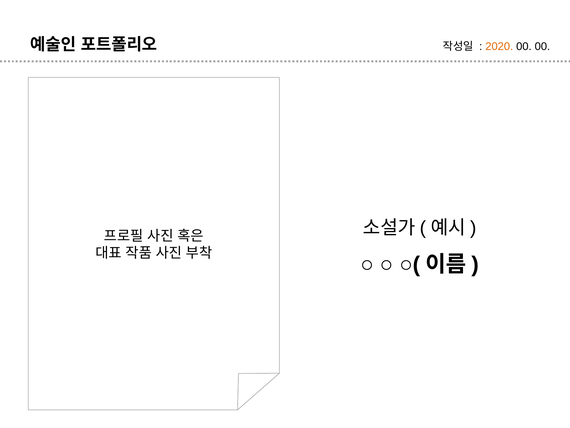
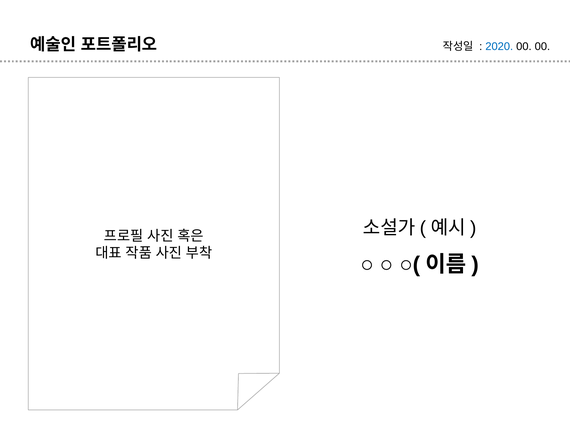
2020 colour: orange -> blue (499, 46)
